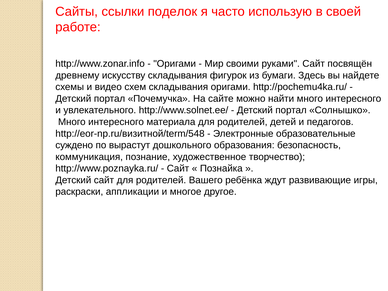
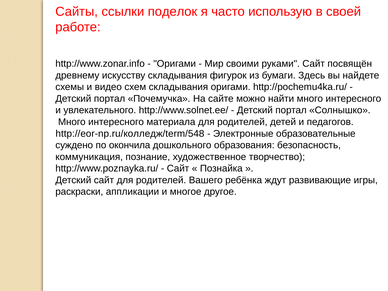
http://eor-np.ru/визитной/term/548: http://eor-np.ru/визитной/term/548 -> http://eor-np.ru/колледж/term/548 (130, 134)
вырастут: вырастут -> окончила (130, 145)
